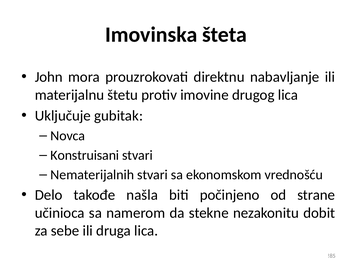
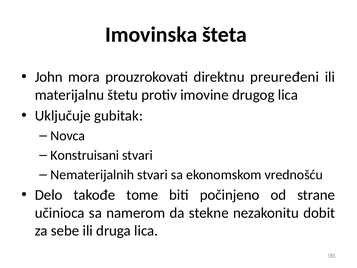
nabavljanje: nabavljanje -> preuređeni (285, 77)
našla: našla -> tome (142, 195)
